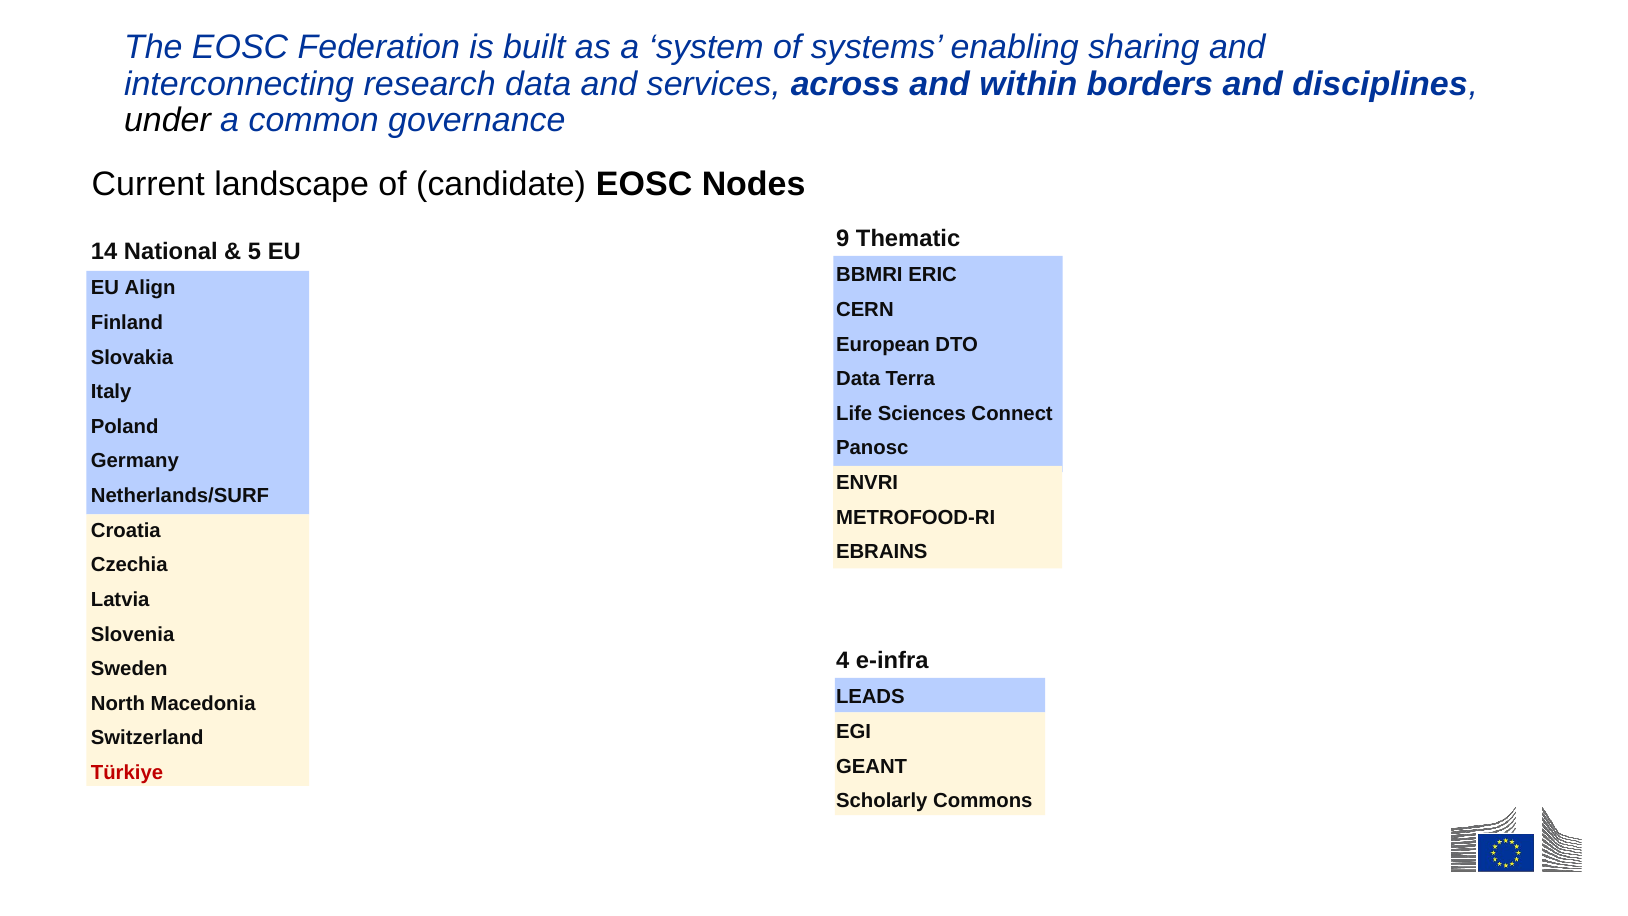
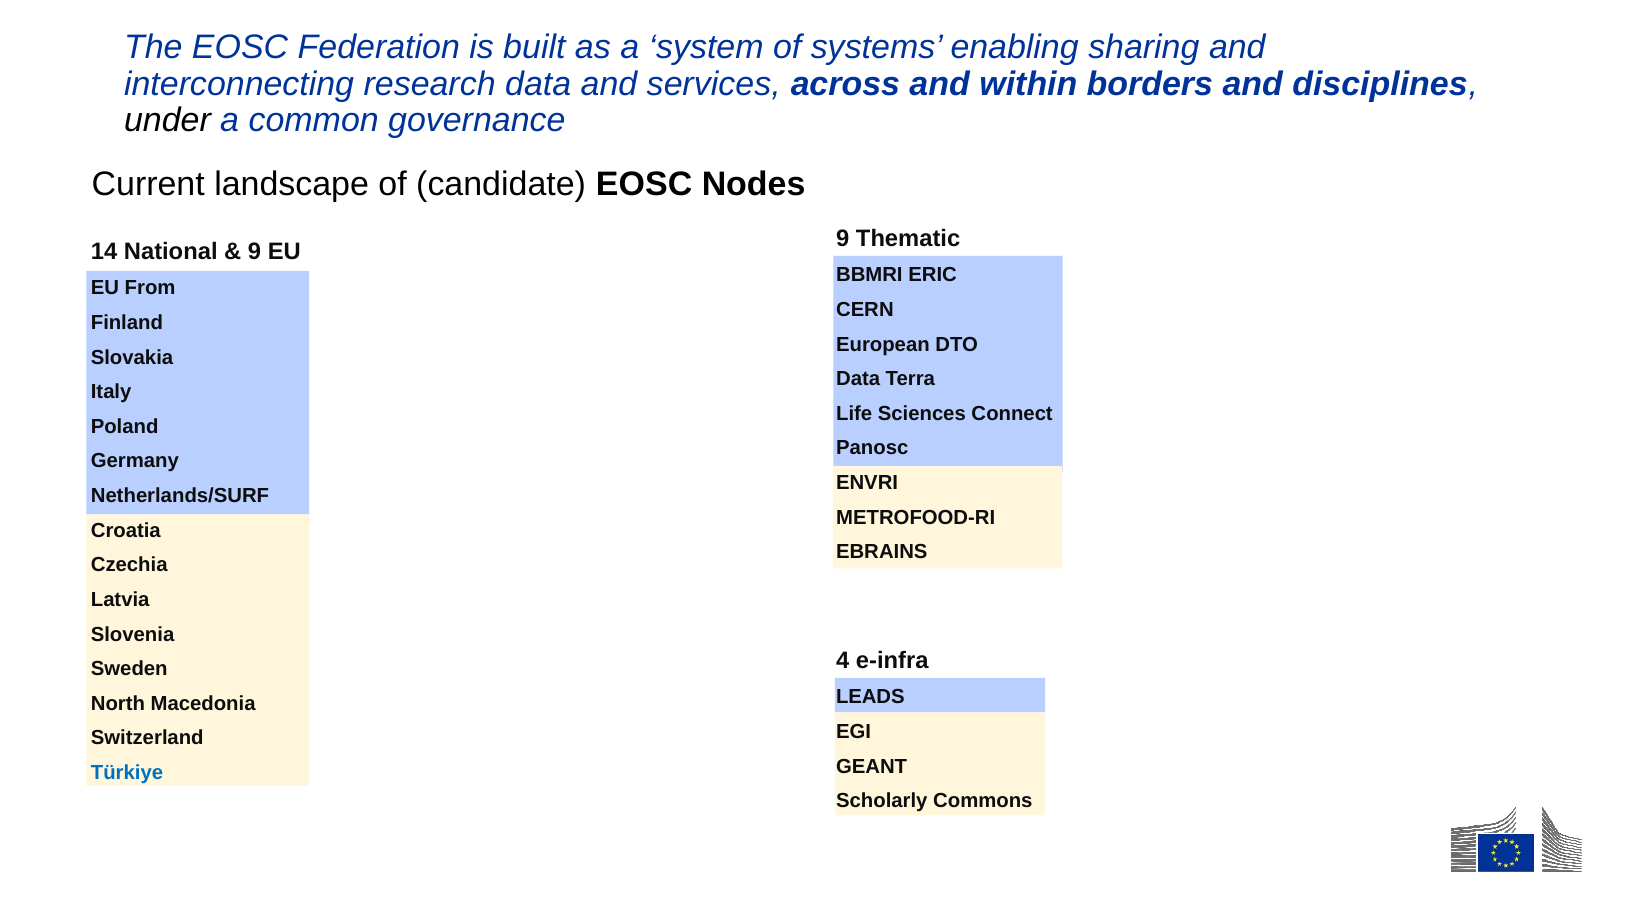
5: 5 -> 9 (255, 252)
Align: Align -> From (150, 288)
Türkiye colour: red -> blue (127, 773)
